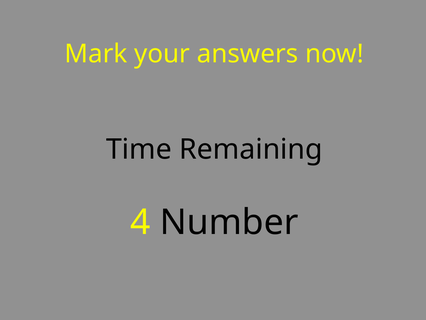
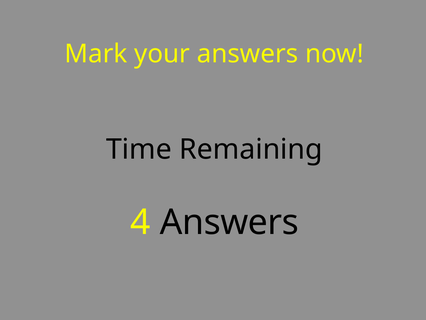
4 Number: Number -> Answers (229, 222)
